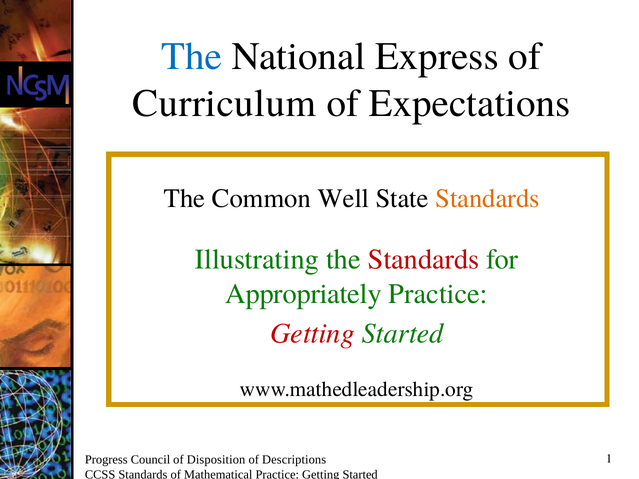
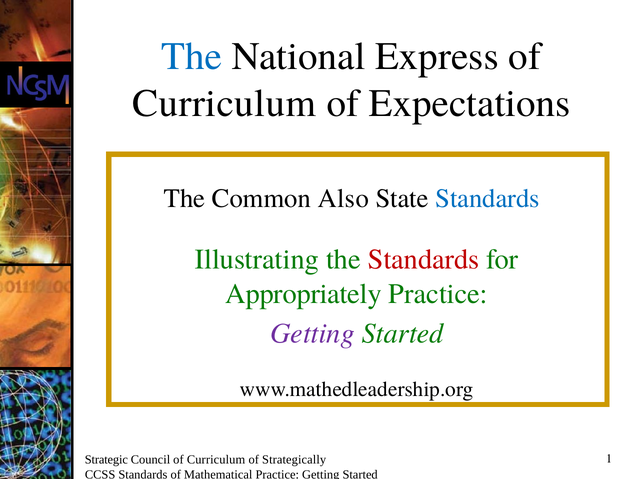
Well: Well -> Also (343, 199)
Standards colour: orange -> blue (488, 199)
Getting colour: red -> purple (312, 334)
Progress: Progress -> Strategic (106, 460)
Council of Disposition: Disposition -> Curriculum (216, 460)
Descriptions: Descriptions -> Strategically (294, 460)
